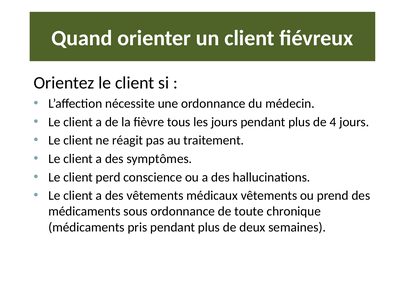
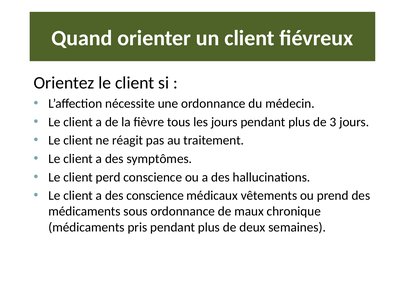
4: 4 -> 3 (333, 122)
des vêtements: vêtements -> conscience (155, 196)
toute: toute -> maux (249, 212)
